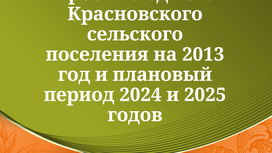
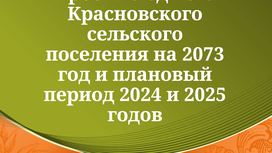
2013: 2013 -> 2073 (203, 54)
